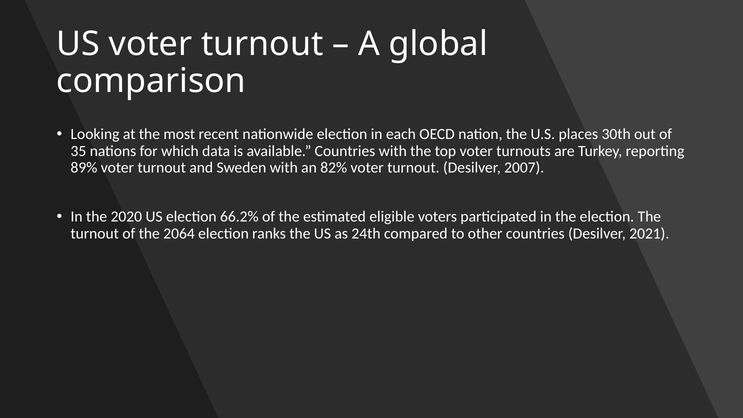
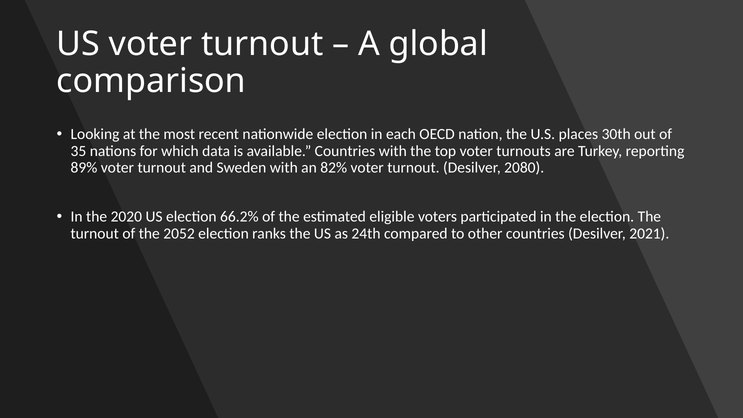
2007: 2007 -> 2080 (524, 168)
2064: 2064 -> 2052 (179, 234)
